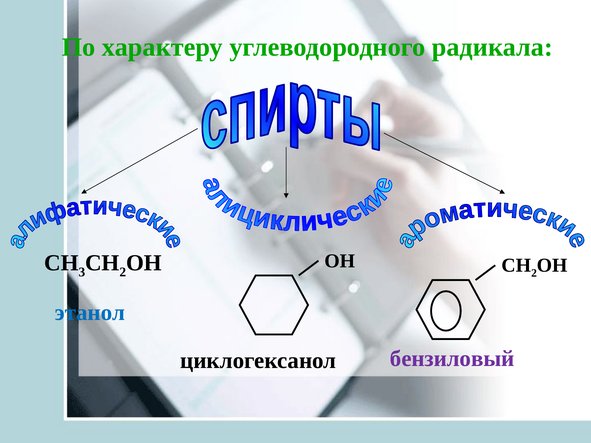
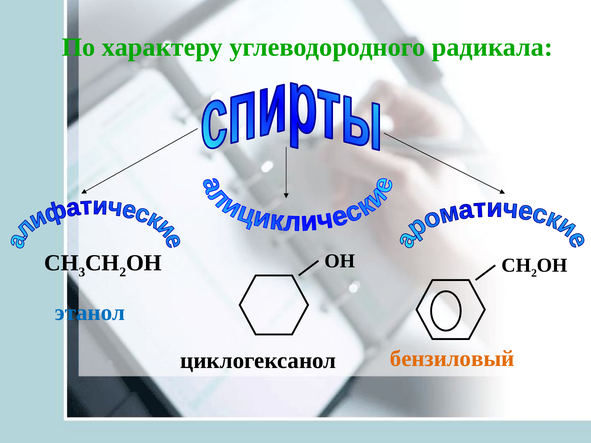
бензиловый colour: purple -> orange (452, 359)
